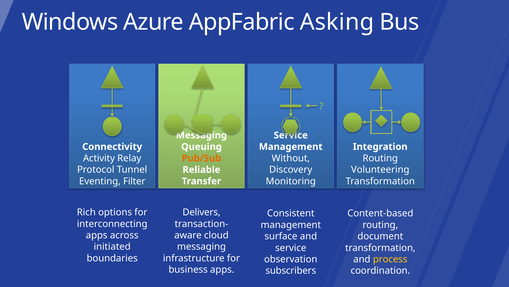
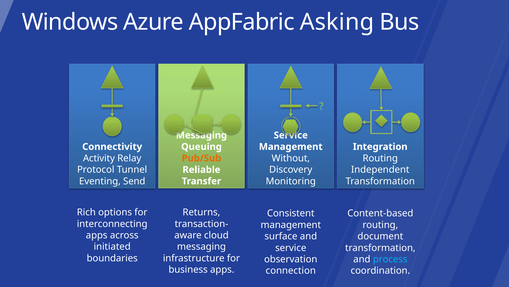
Volunteering: Volunteering -> Independent (380, 169)
Filter: Filter -> Send (134, 181)
Delivers: Delivers -> Returns (201, 212)
process colour: yellow -> light blue (390, 259)
subscribers: subscribers -> connection (291, 270)
